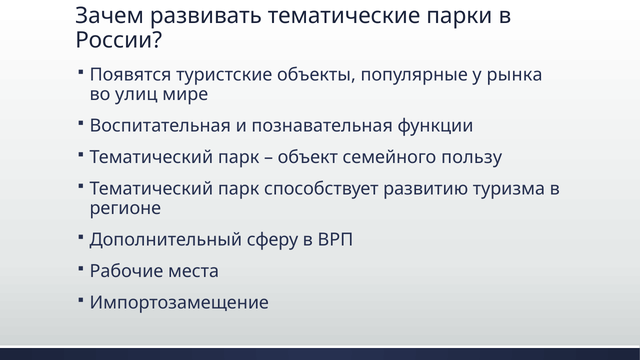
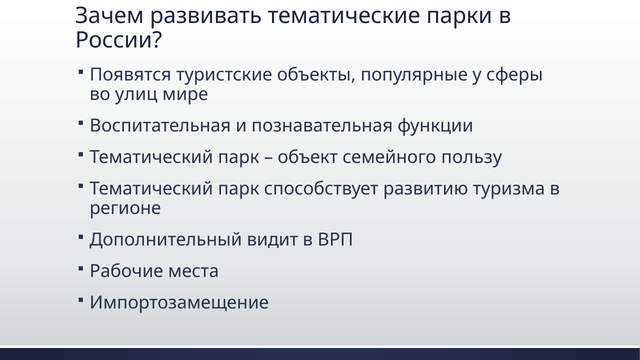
рынка: рынка -> сферы (515, 75)
сферу: сферу -> видит (272, 240)
